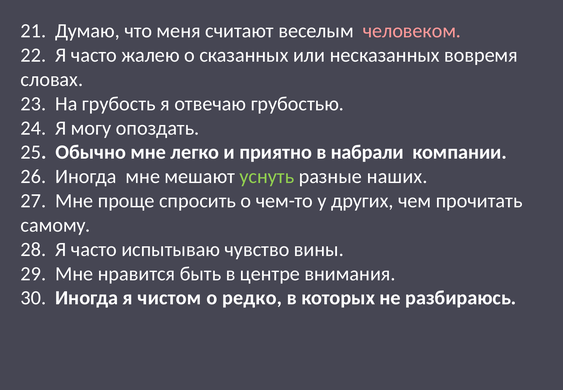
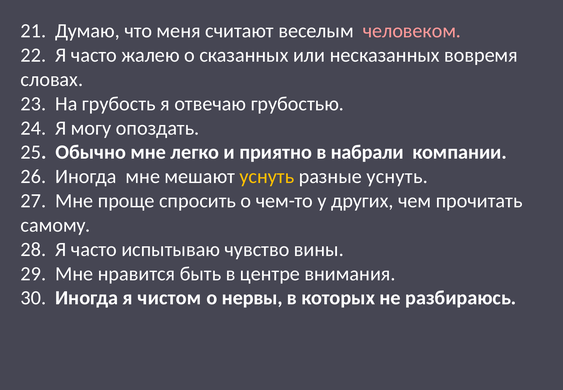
уснуть colour: light green -> yellow (267, 176)
разные наших: наших -> уснуть (397, 176)
редко: редко -> нервы (252, 298)
